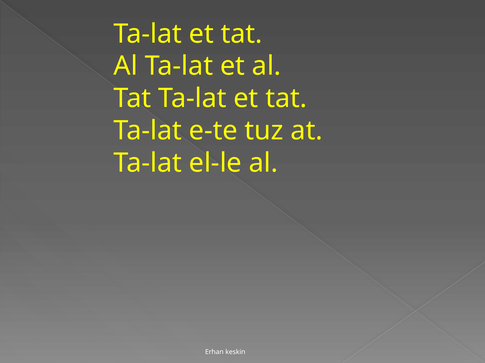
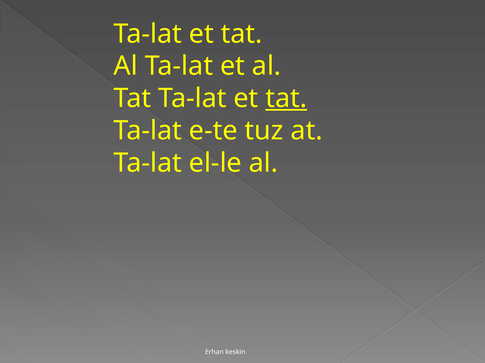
tat underline: none -> present (286, 99)
